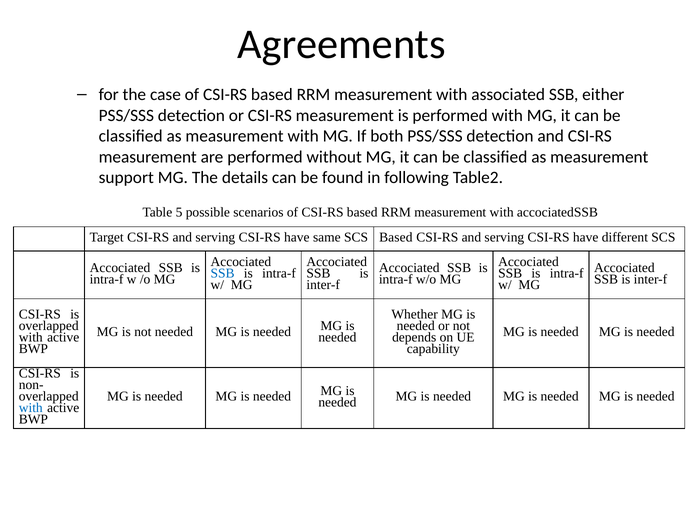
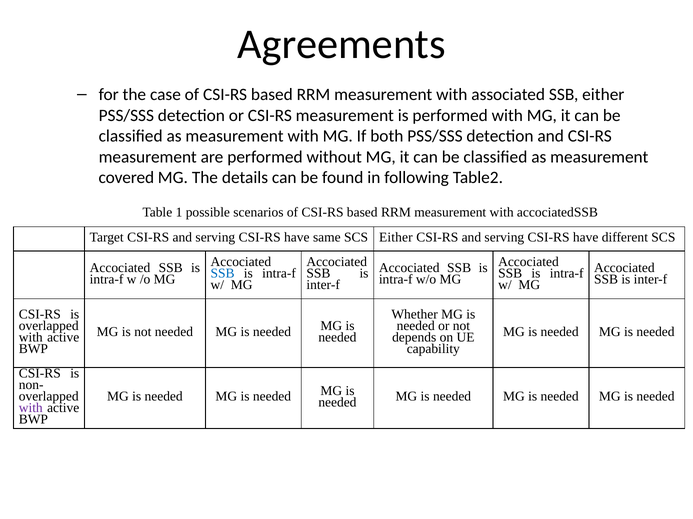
support: support -> covered (126, 178)
5: 5 -> 1 (179, 213)
SCS Based: Based -> Either (396, 238)
with colour: blue -> purple (31, 409)
